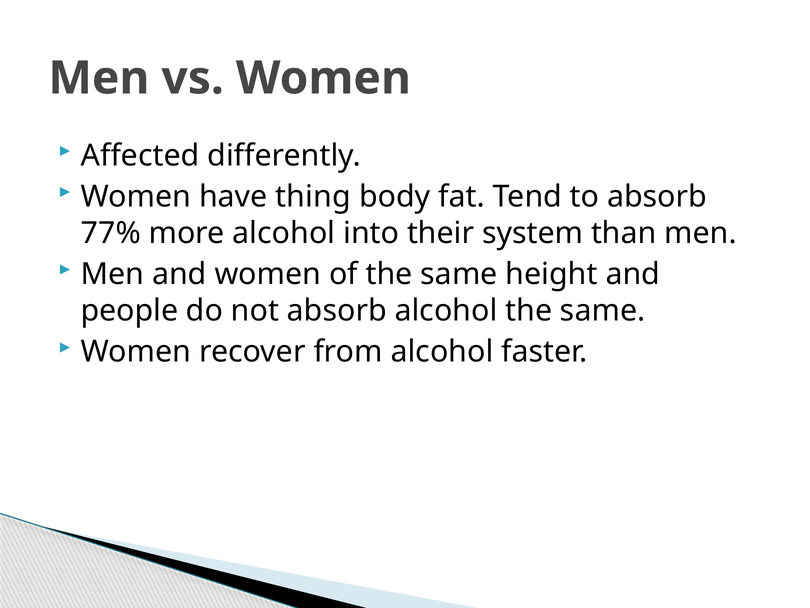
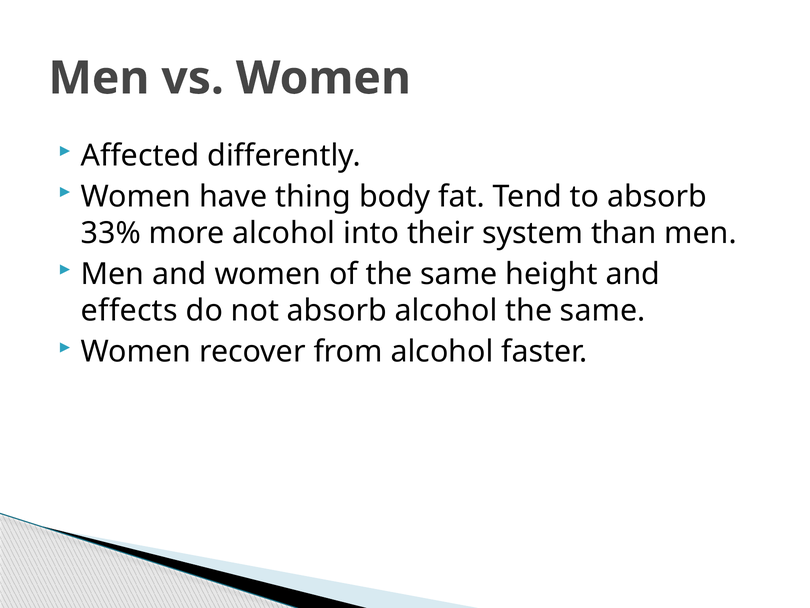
77%: 77% -> 33% (111, 233)
people: people -> effects (129, 310)
